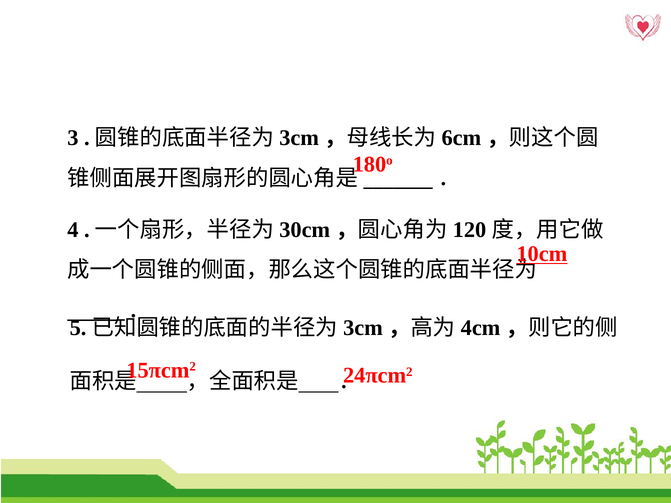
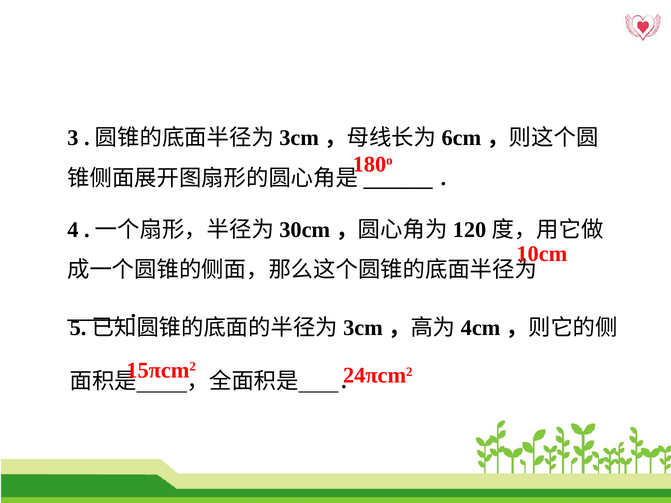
10cm underline: present -> none (542, 254)
